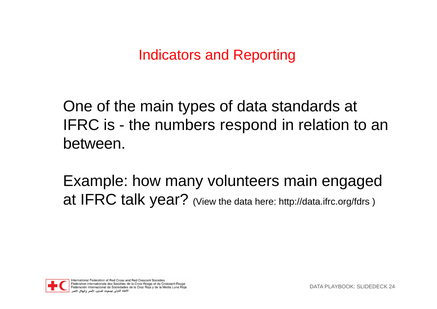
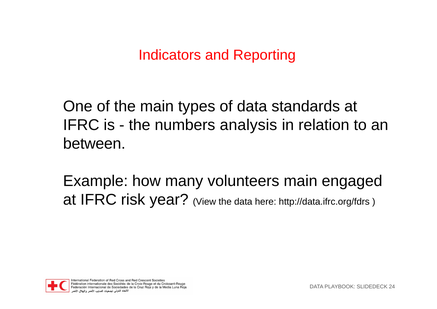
respond: respond -> analysis (248, 125)
talk: talk -> risk (133, 200)
